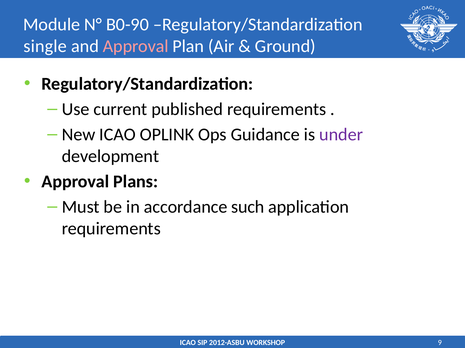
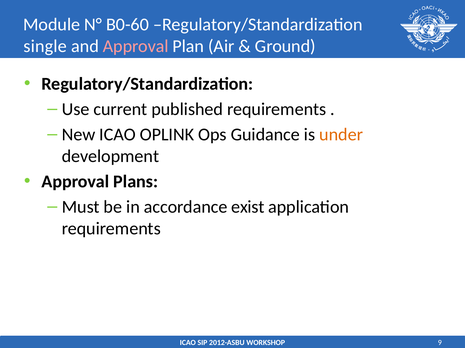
B0-90: B0-90 -> B0-60 (128, 24)
under colour: purple -> orange (341, 135)
such: such -> exist (248, 207)
